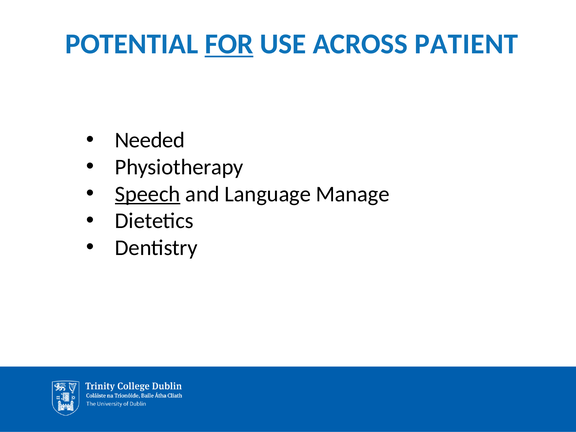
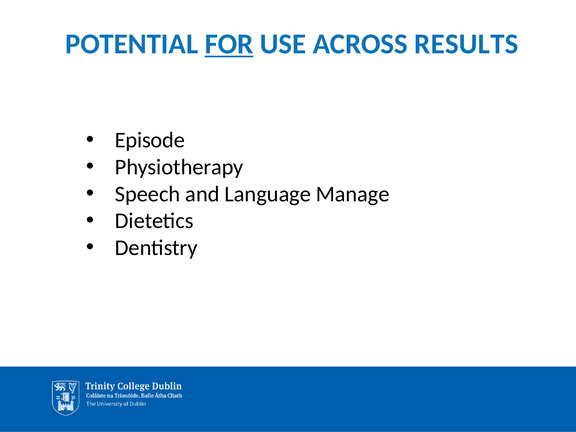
PATIENT: PATIENT -> RESULTS (466, 44)
Needed: Needed -> Episode (150, 140)
Speech underline: present -> none (148, 194)
